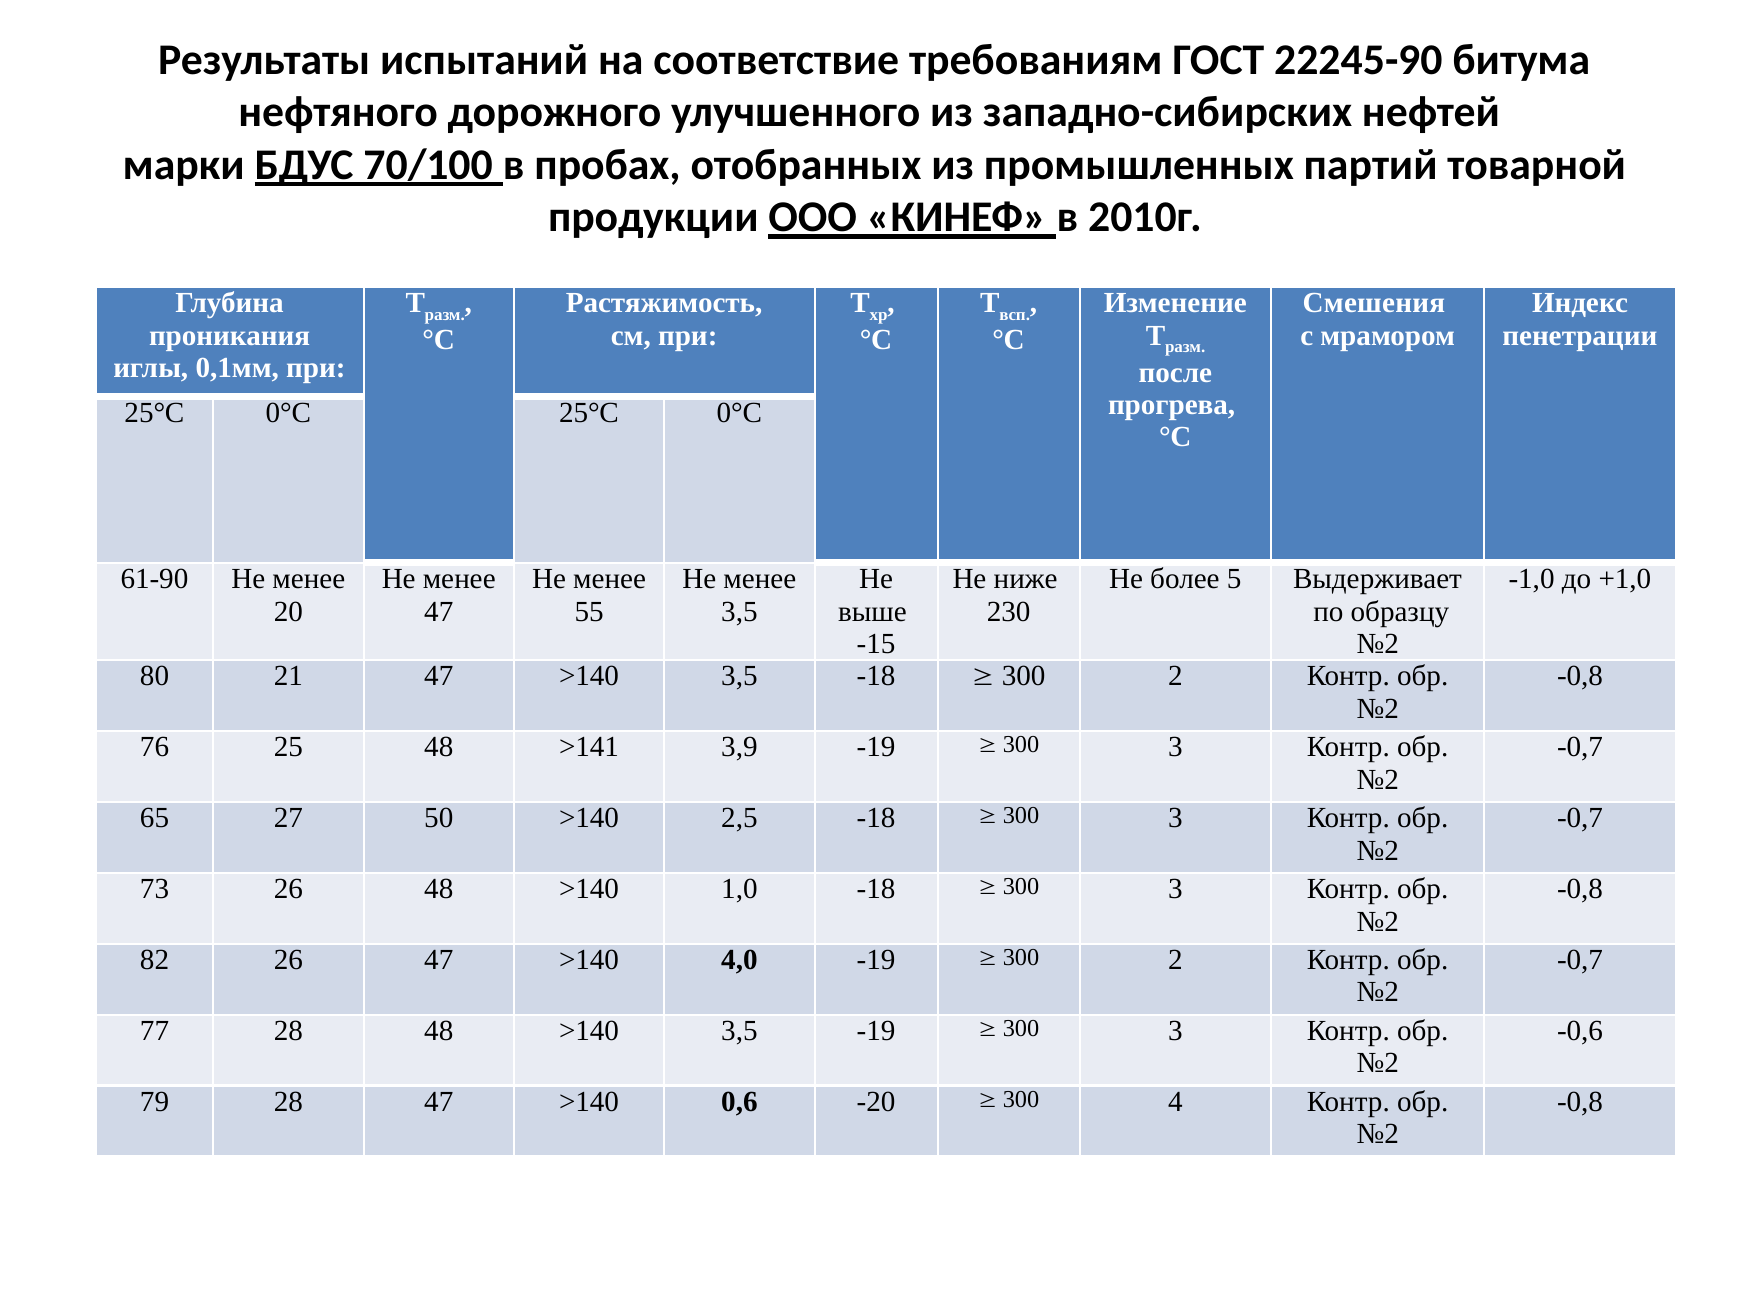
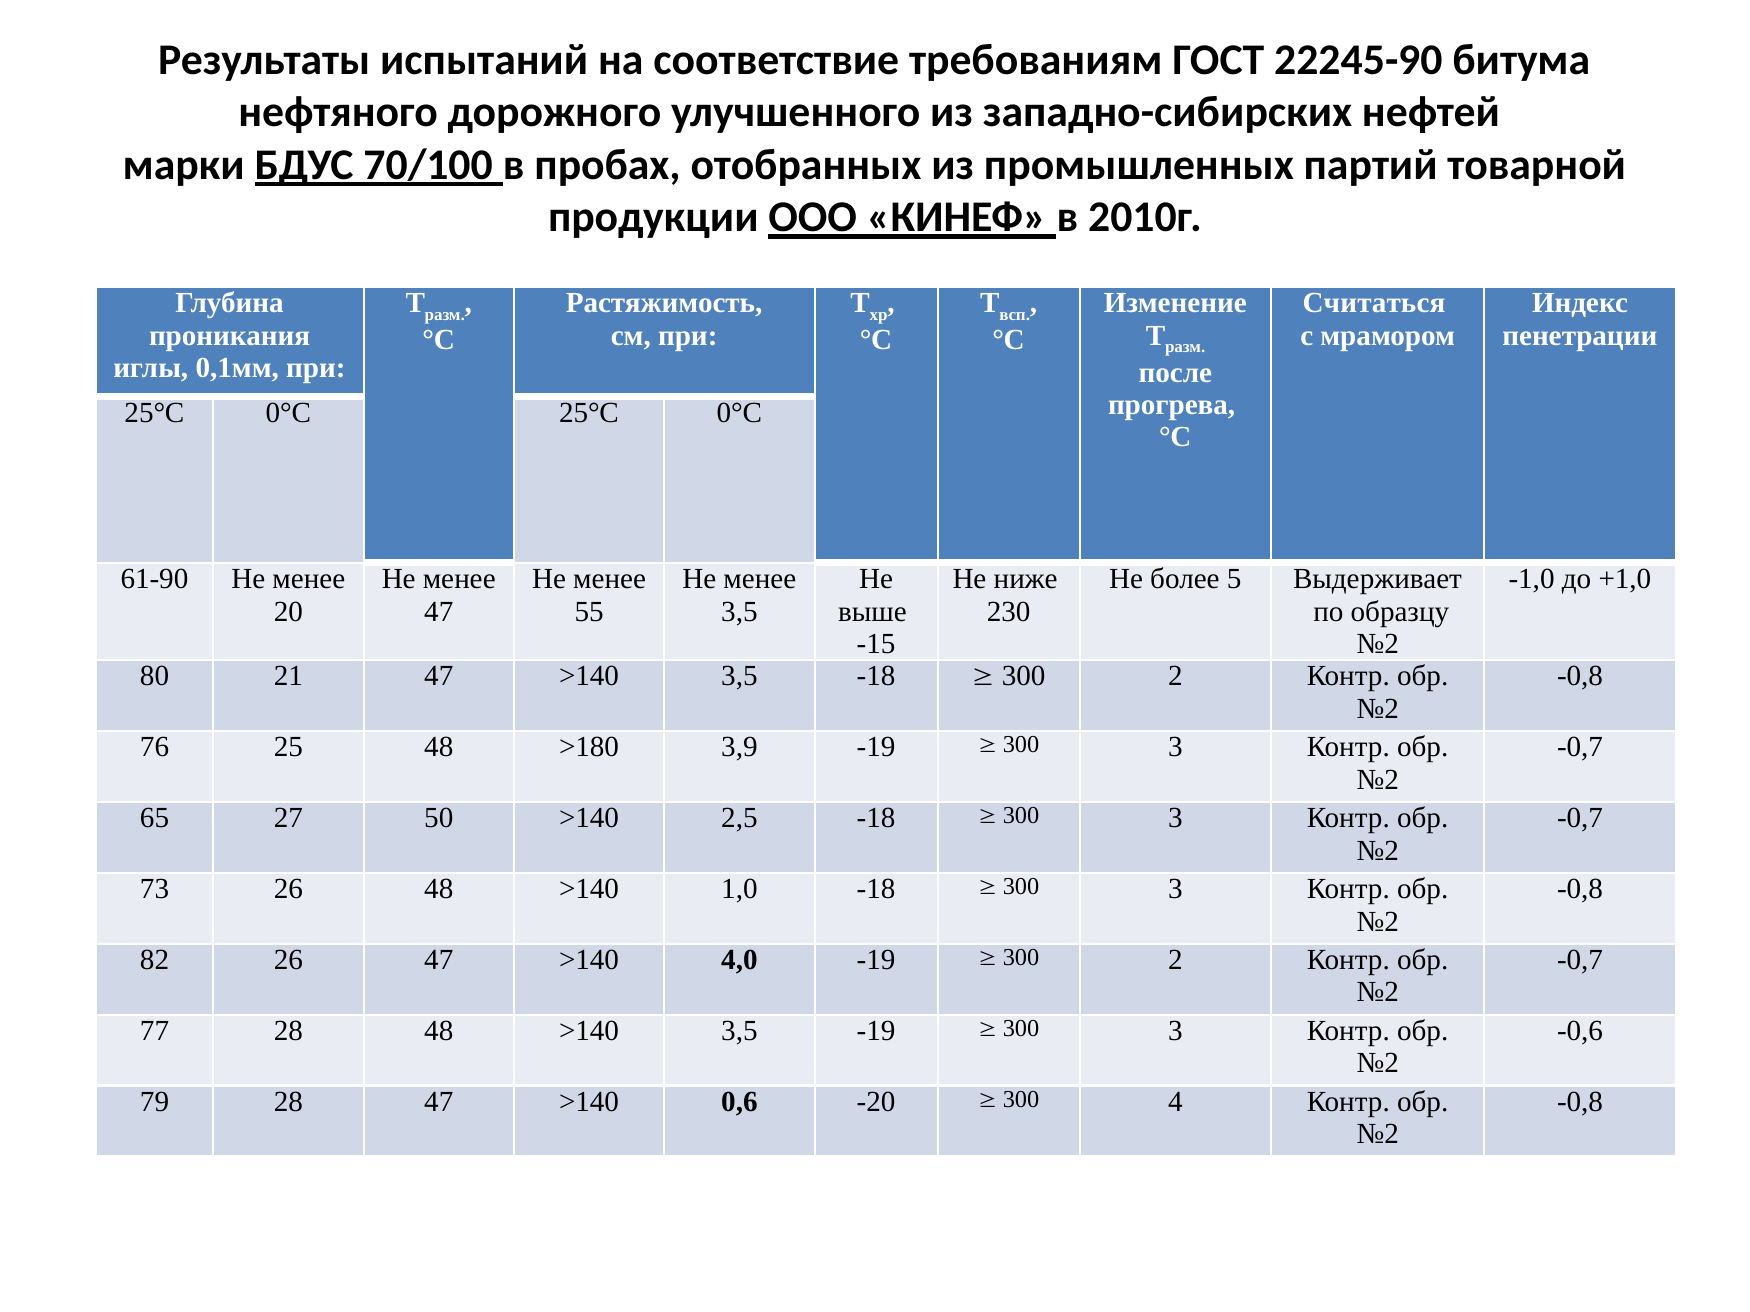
Смешения: Смешения -> Считаться (1374, 303)
>141: >141 -> >180 (589, 747)
